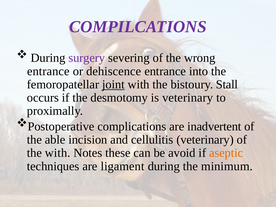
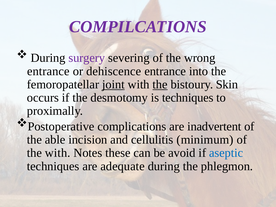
the underline: none -> present (160, 84)
Stall: Stall -> Skin (227, 84)
is veterinary: veterinary -> techniques (188, 98)
cellulitis veterinary: veterinary -> minimum (205, 140)
aseptic colour: orange -> blue (226, 153)
ligament: ligament -> adequate (123, 166)
minimum: minimum -> phlegmon (227, 166)
